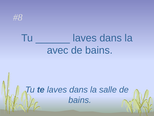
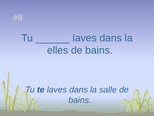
avec: avec -> elles (58, 50)
